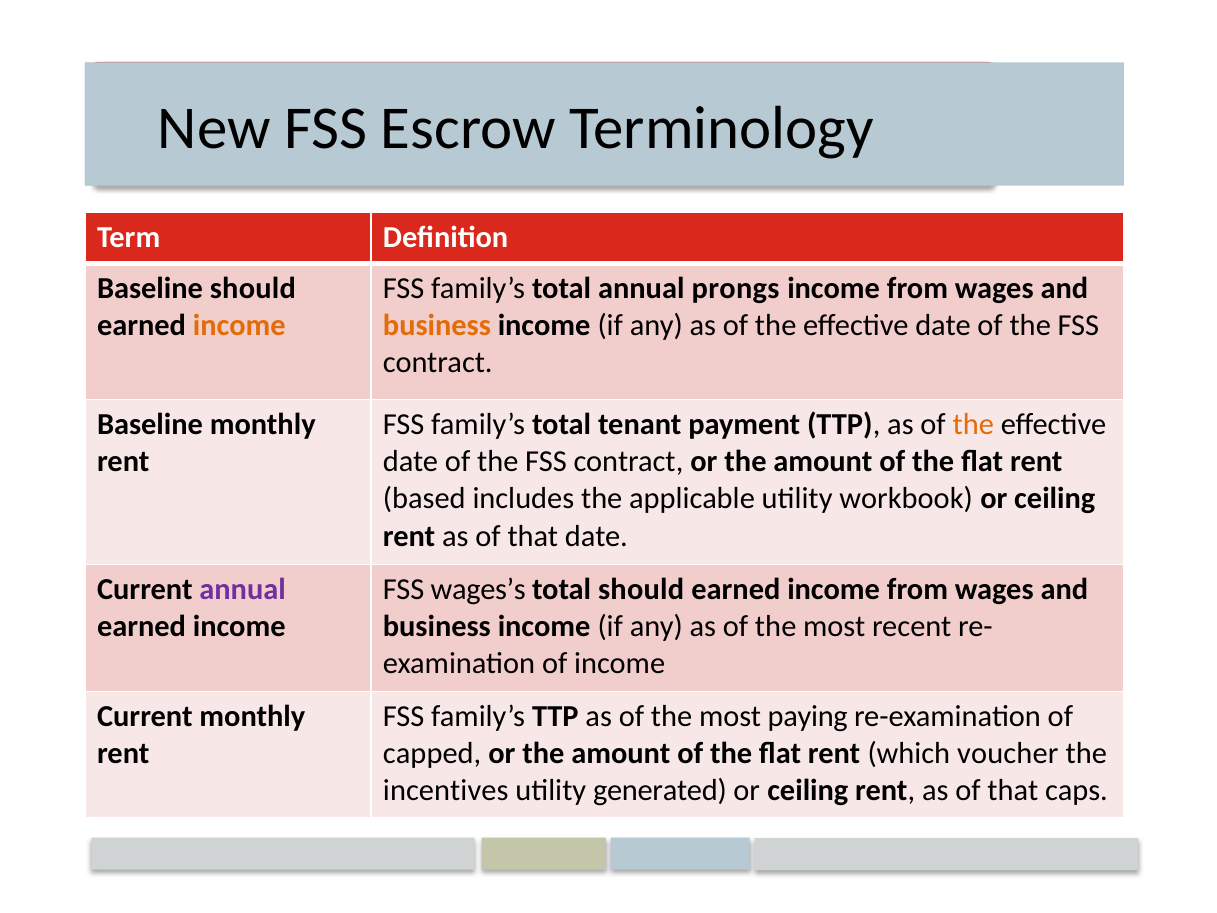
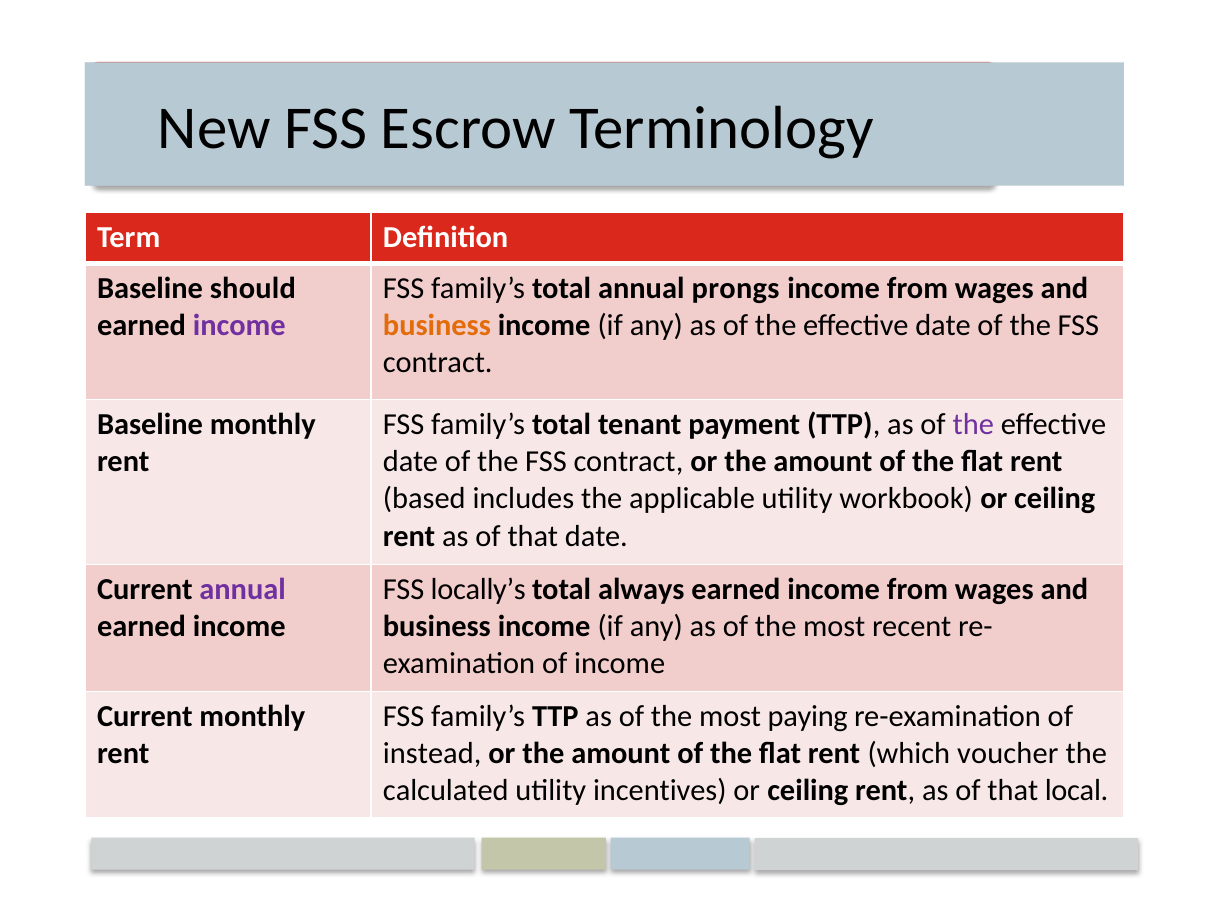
income colour: orange -> purple (239, 325)
the colour: orange -> purple (973, 424)
wages’s: wages’s -> locally’s (478, 589)
total should: should -> always (641, 589)
capped: capped -> instead (432, 753)
incentives: incentives -> calculated (446, 790)
utility generated: generated -> incentives (660, 790)
caps: caps -> local (1077, 790)
